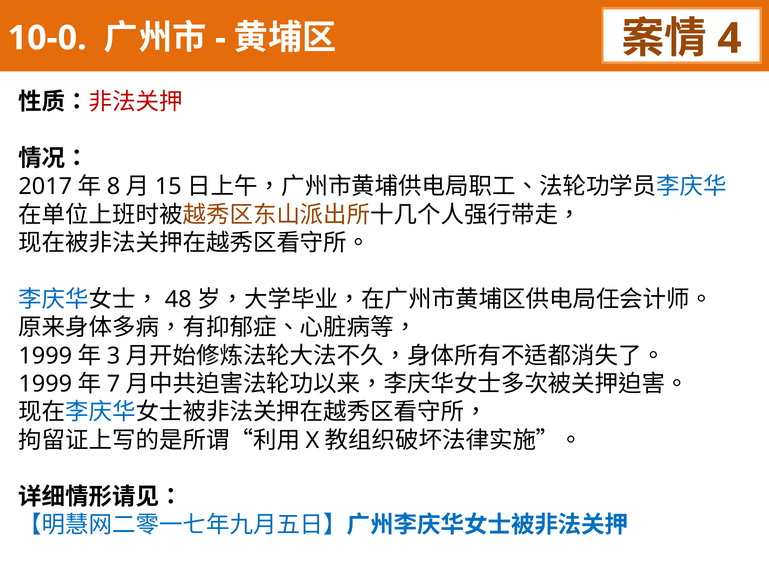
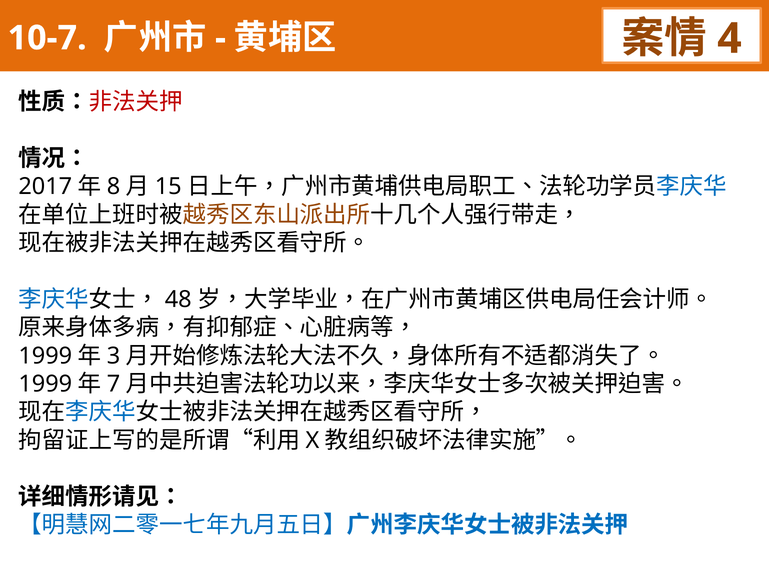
10-0: 10-0 -> 10-7 (47, 38)
